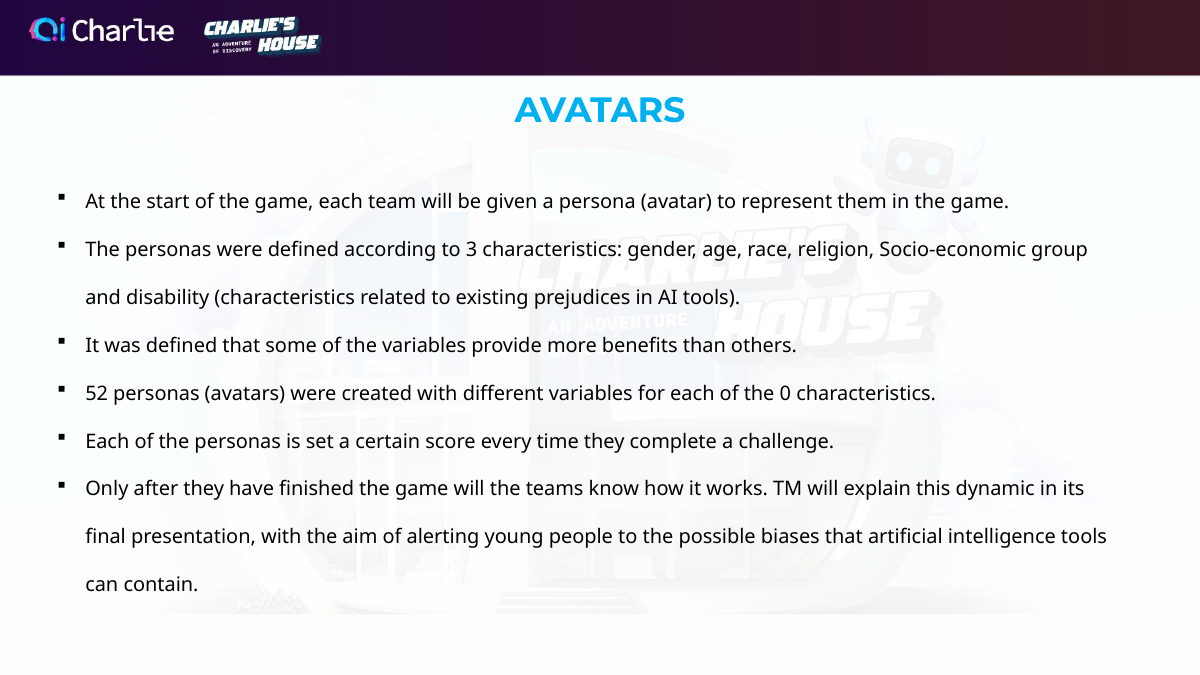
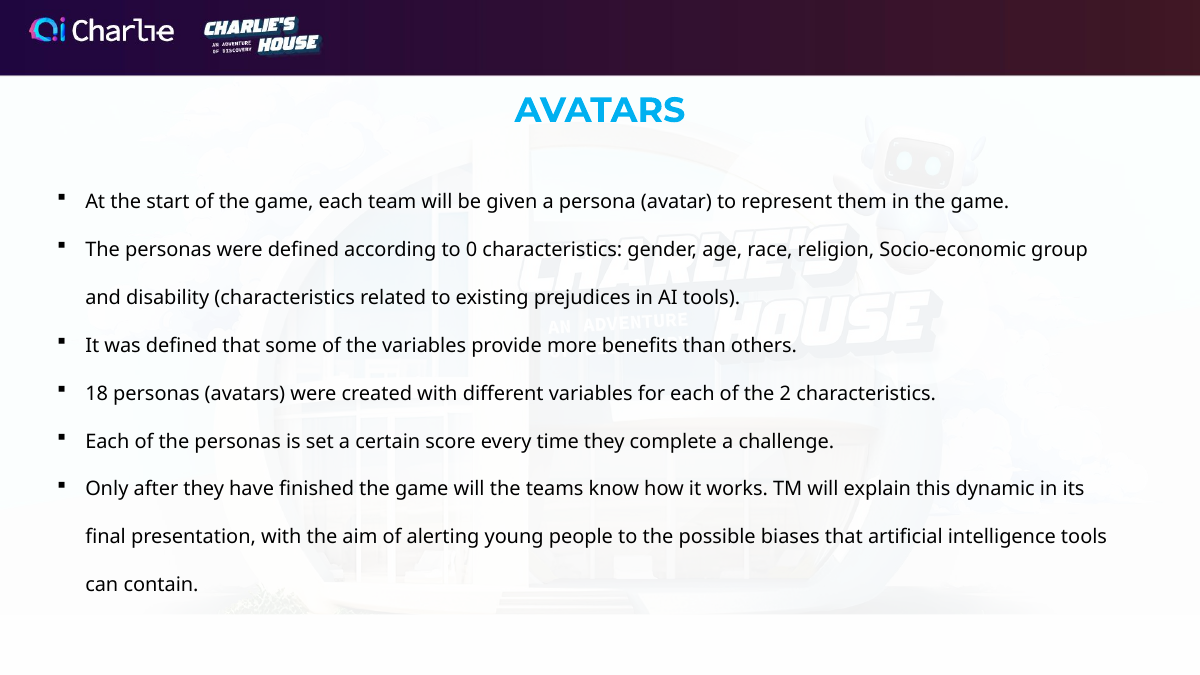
3: 3 -> 0 (472, 250)
52: 52 -> 18 (97, 393)
0: 0 -> 2 (785, 393)
